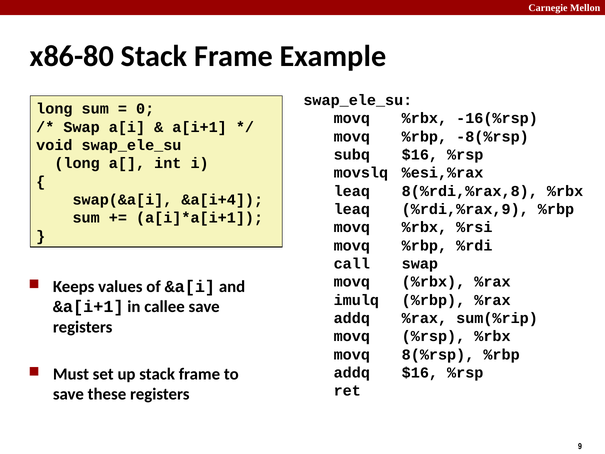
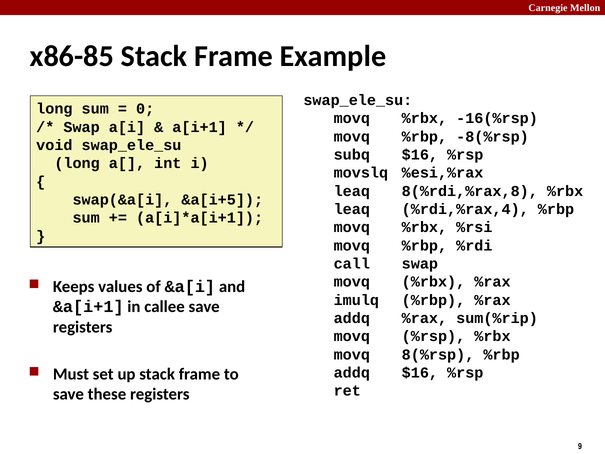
x86-80: x86-80 -> x86-85 (72, 56)
&a[i+4: &a[i+4 -> &a[i+5 (222, 200)
%rdi,%rax,9: %rdi,%rax,9 -> %rdi,%rax,4 (465, 209)
